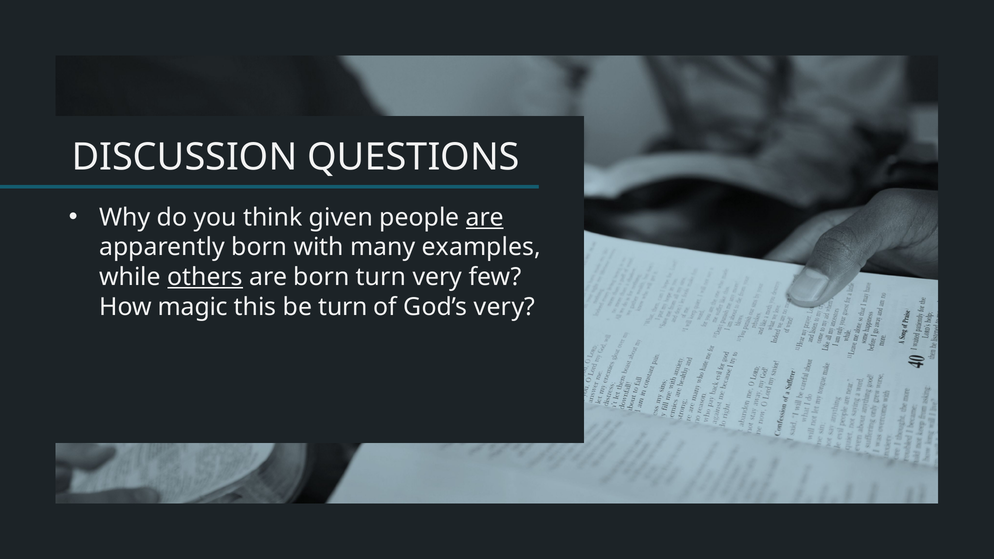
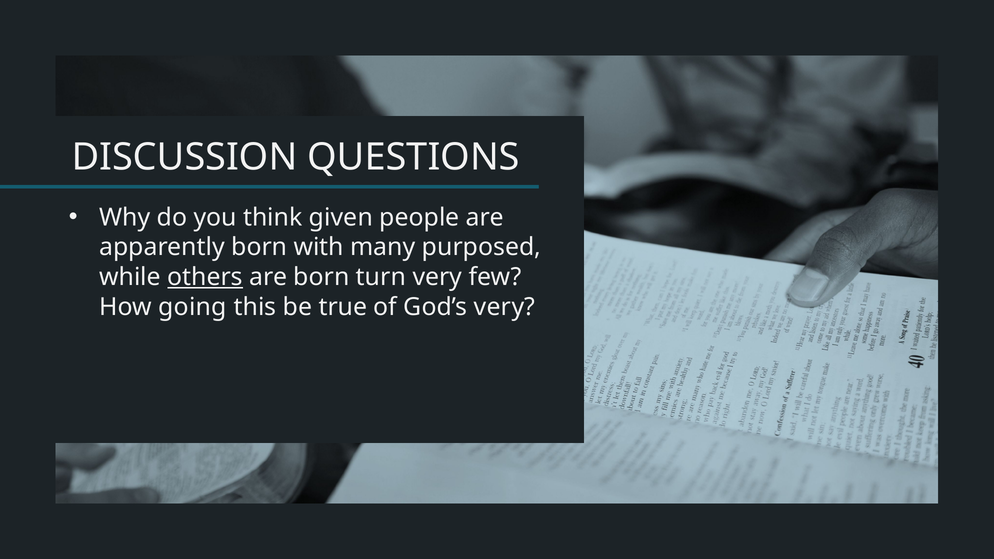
are underline: present -> none (485, 218)
examples: examples -> purposed (481, 247)
magic: magic -> going (193, 307)
be turn: turn -> true (343, 307)
